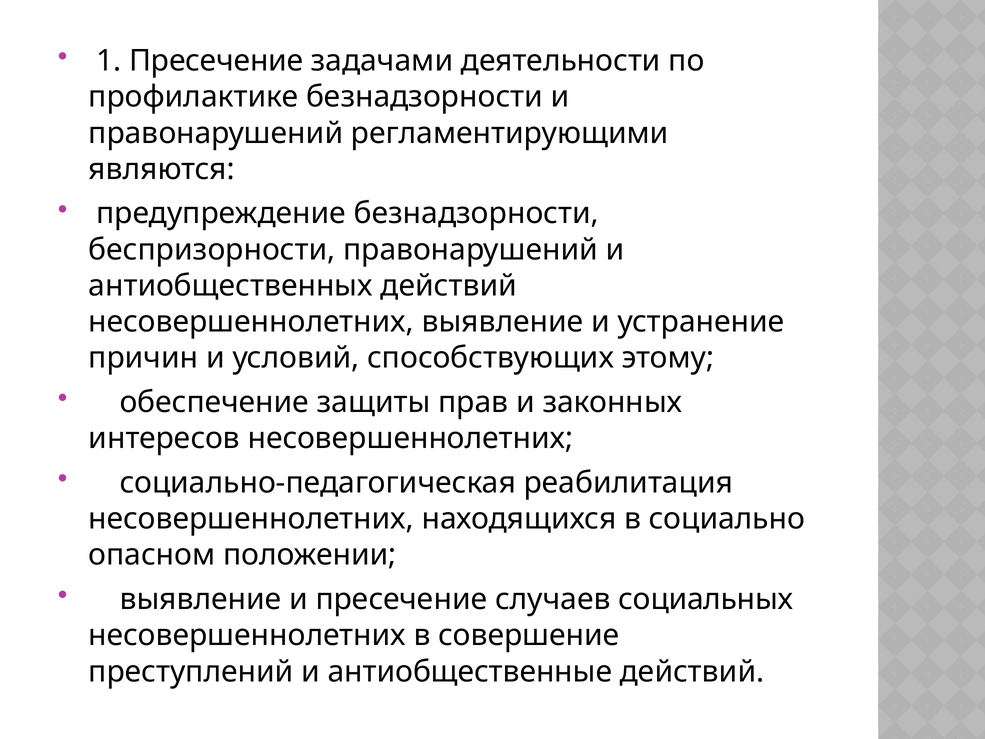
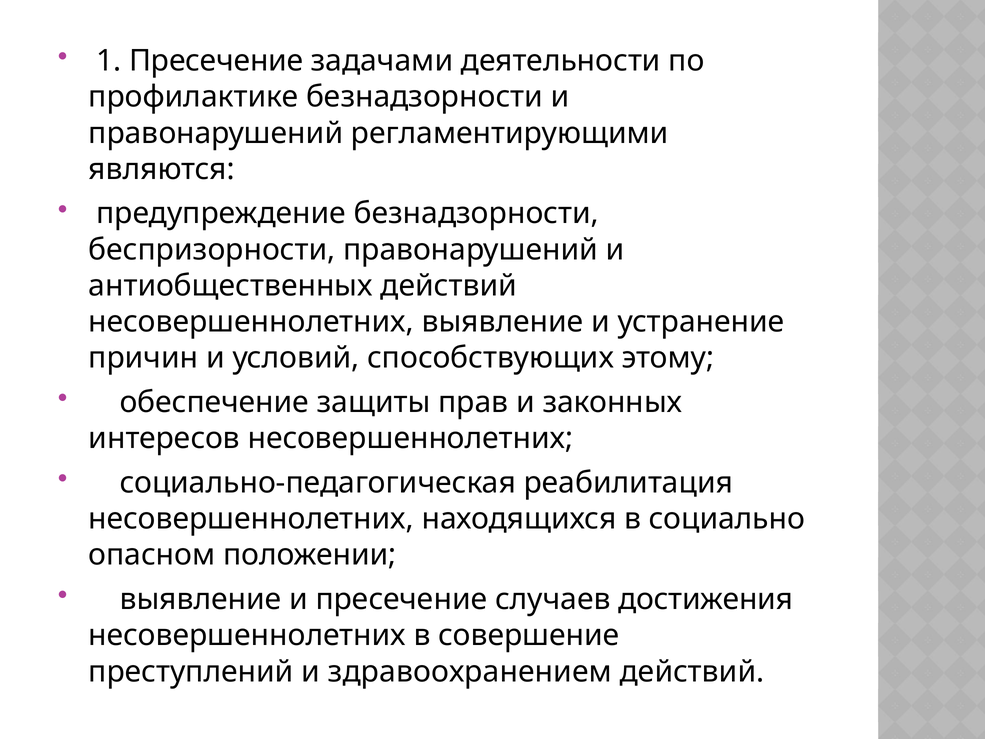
социальных: социальных -> достижения (706, 599)
антиобщественные: антиобщественные -> здравоохранением (470, 671)
